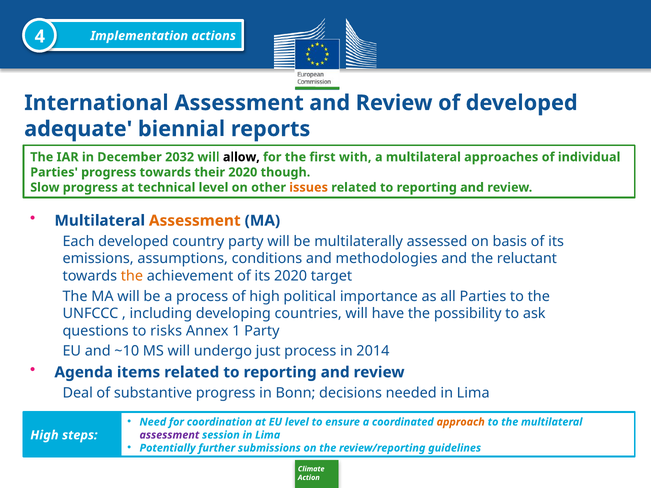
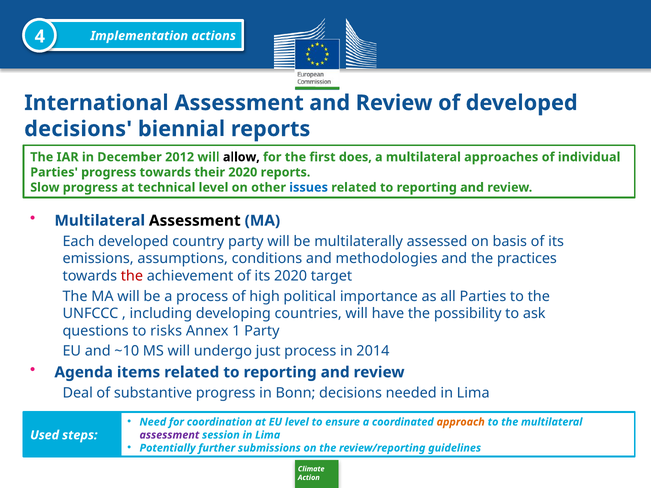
adequate: adequate -> decisions (78, 129)
2032: 2032 -> 2012 (180, 157)
with: with -> does (355, 157)
2020 though: though -> reports (285, 172)
issues colour: orange -> blue (309, 188)
Assessment colour: orange -> black (195, 221)
reluctant: reluctant -> practices (527, 259)
the colour: orange -> red (132, 276)
High: High -> Used (45, 435)
